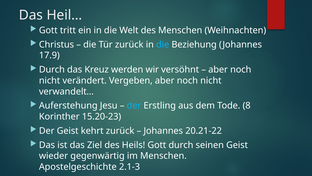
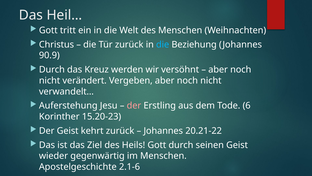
17.9: 17.9 -> 90.9 (49, 55)
der colour: light blue -> pink (134, 105)
8: 8 -> 6 (247, 105)
2.1-3: 2.1-3 -> 2.1-6 (130, 166)
